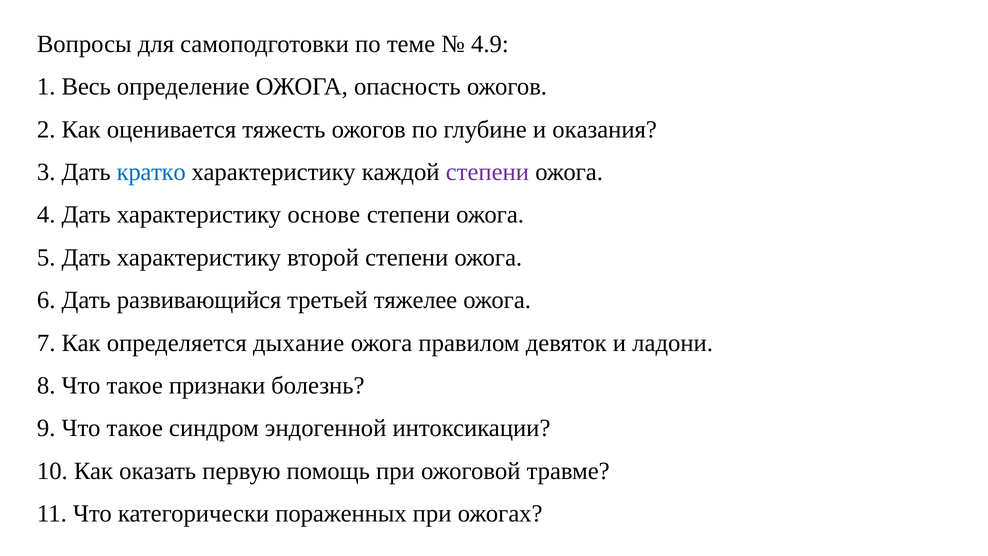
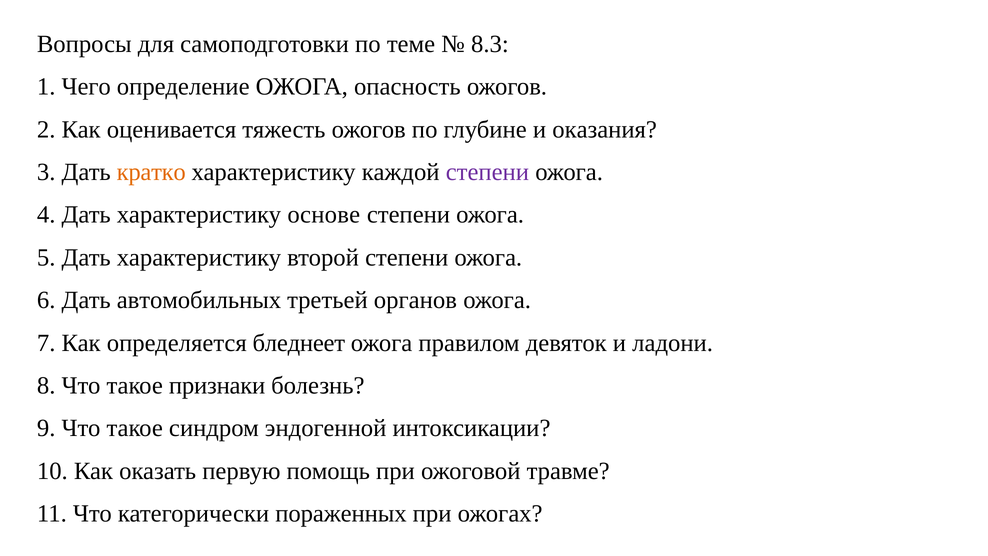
4.9: 4.9 -> 8.3 (490, 44)
Весь: Весь -> Чего (86, 87)
кратко colour: blue -> orange (151, 172)
развивающийся: развивающийся -> автомобильных (199, 300)
тяжелее: тяжелее -> органов (415, 300)
дыхание: дыхание -> бледнеет (299, 343)
